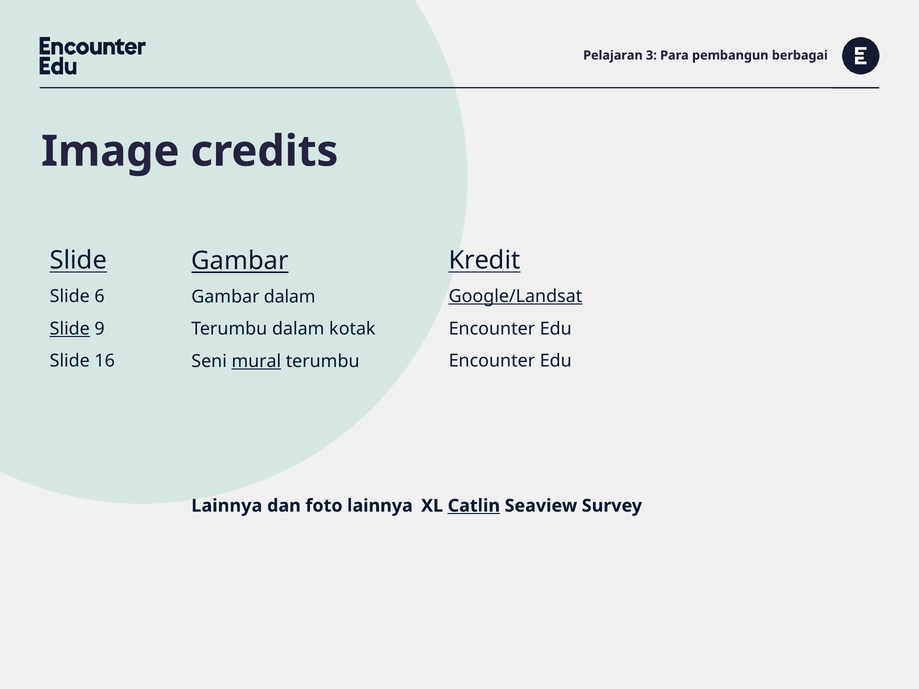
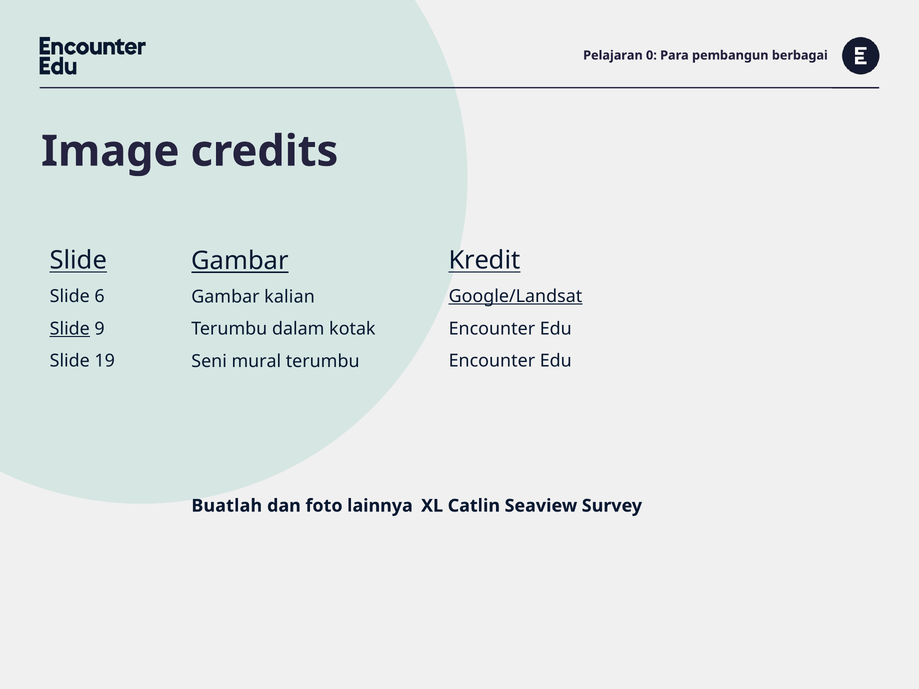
3: 3 -> 0 (651, 55)
Gambar dalam: dalam -> kalian (290, 297)
16: 16 -> 19 (105, 361)
mural underline: present -> none (256, 361)
Lainnya: Lainnya -> Buatlah (227, 506)
Catlin underline: present -> none (474, 506)
